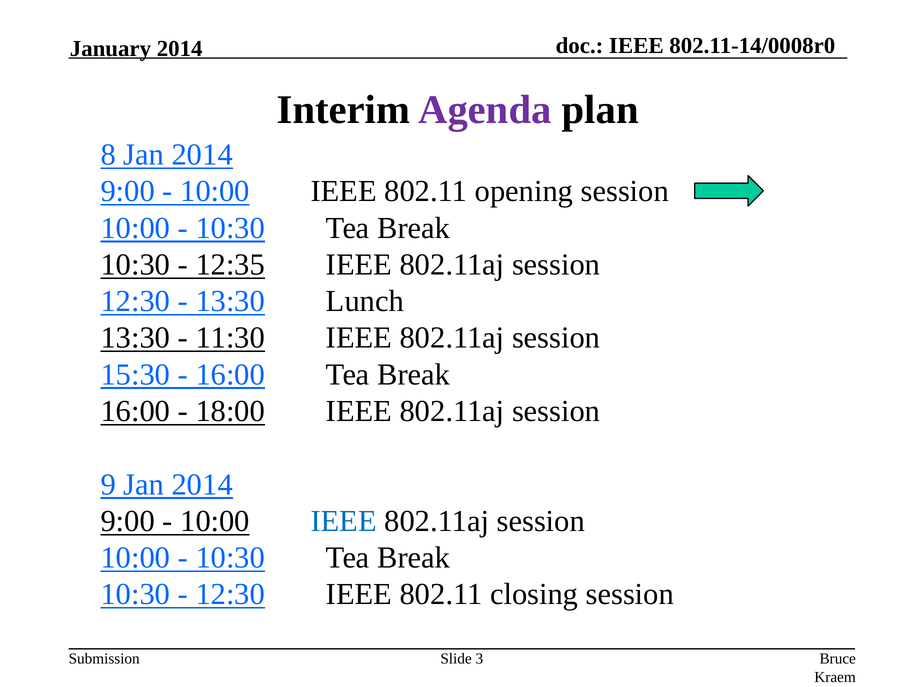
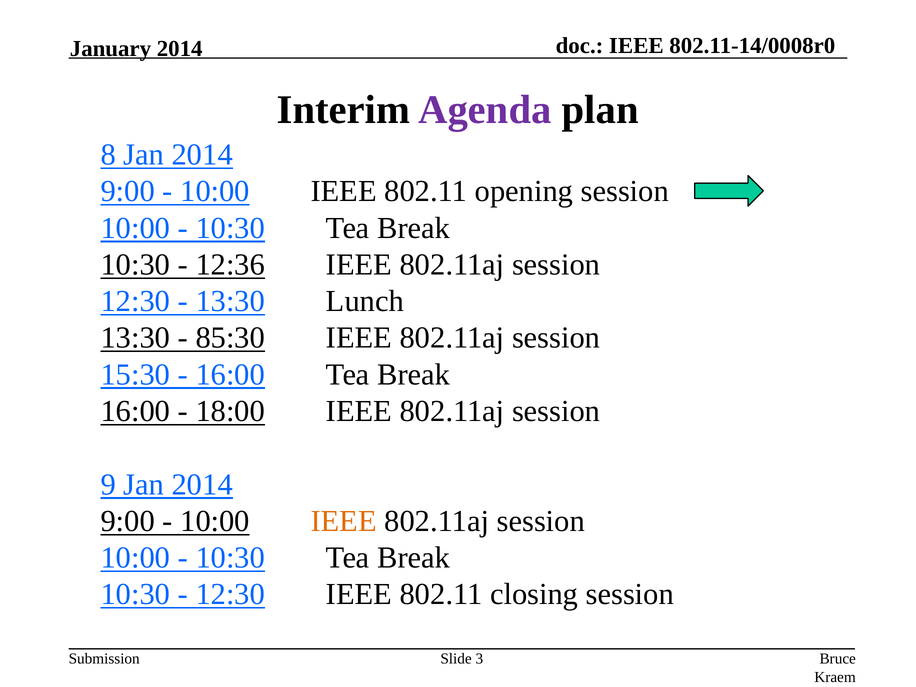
12:35: 12:35 -> 12:36 (230, 265)
11:30: 11:30 -> 85:30 (230, 338)
IEEE colour: blue -> orange (344, 521)
